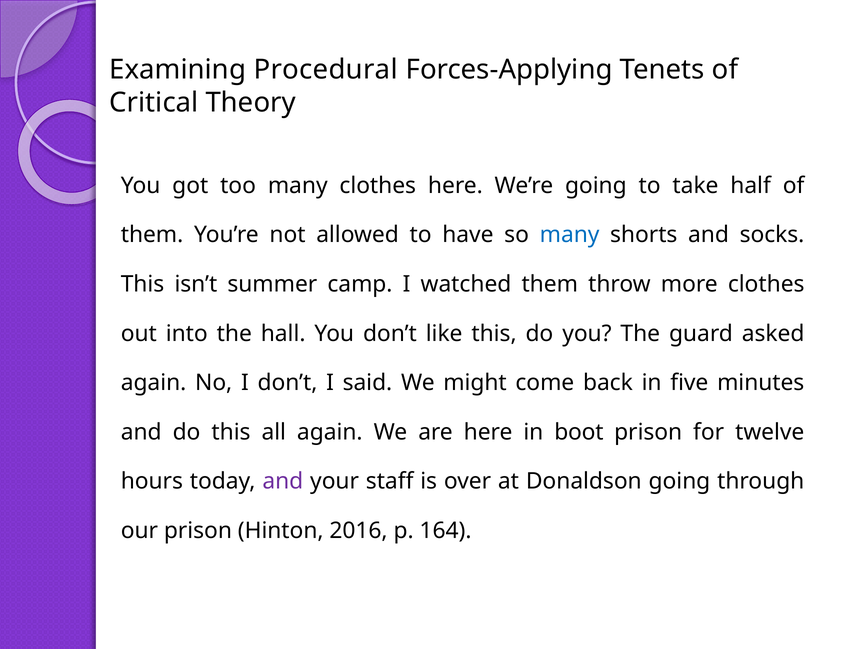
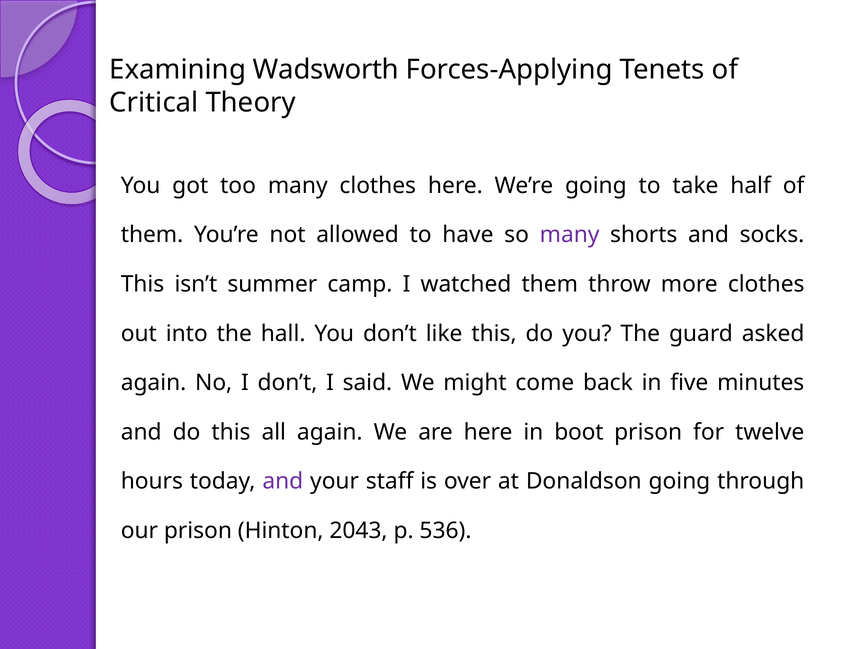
Procedural: Procedural -> Wadsworth (326, 70)
many colour: blue -> purple (570, 235)
2016: 2016 -> 2043 (359, 531)
164: 164 -> 536 (445, 531)
